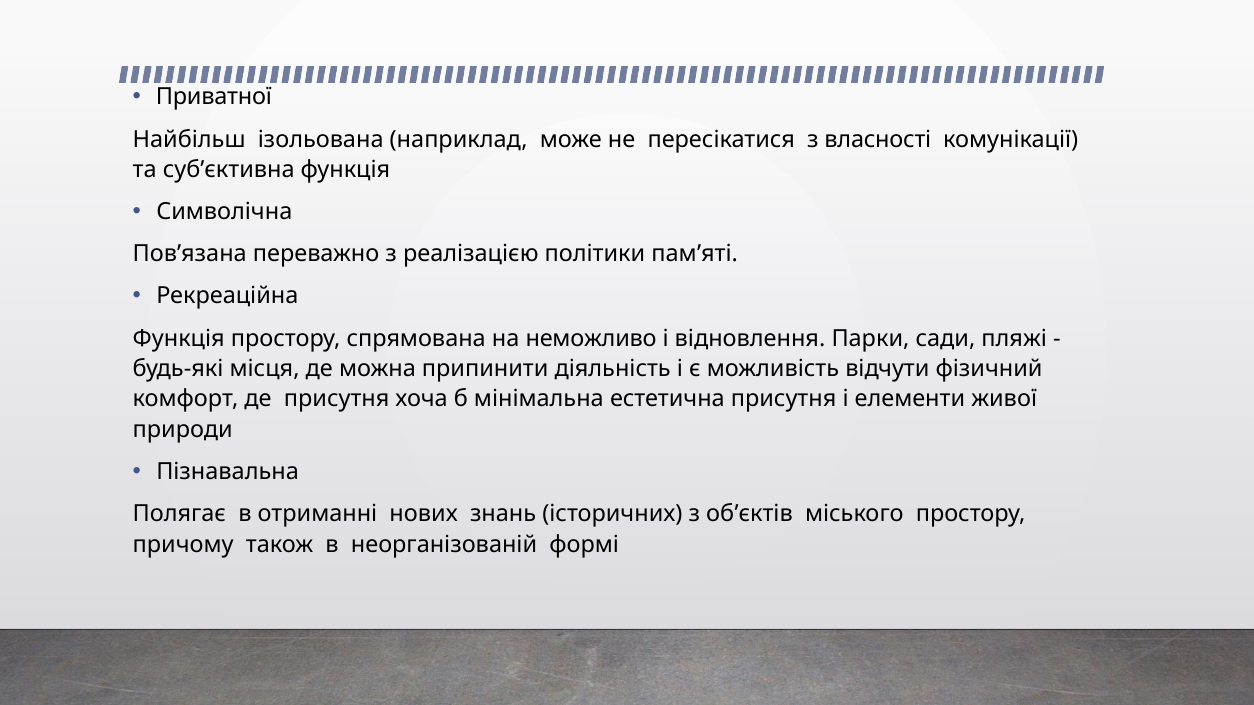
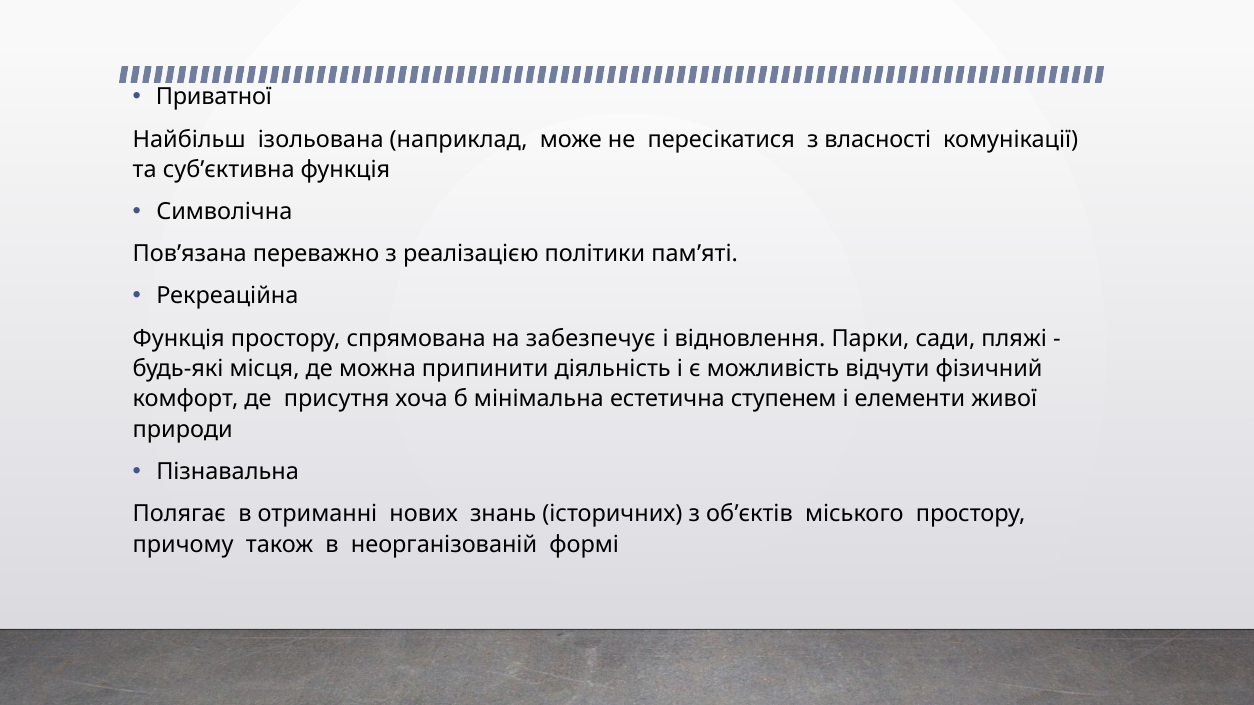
неможливо: неможливо -> забезпечує (591, 339)
естетична присутня: присутня -> ступенем (784, 399)
